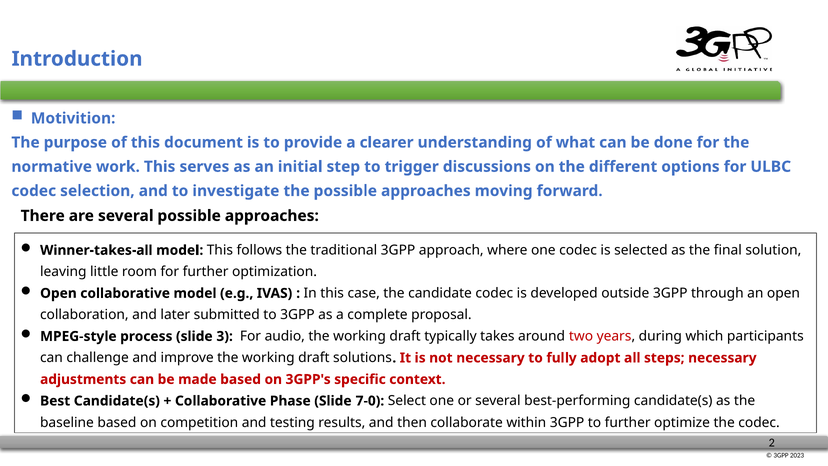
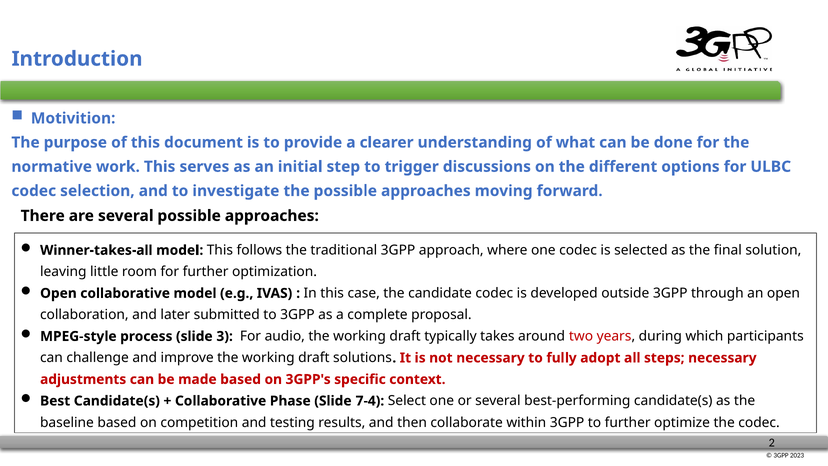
7-0: 7-0 -> 7-4 (370, 401)
